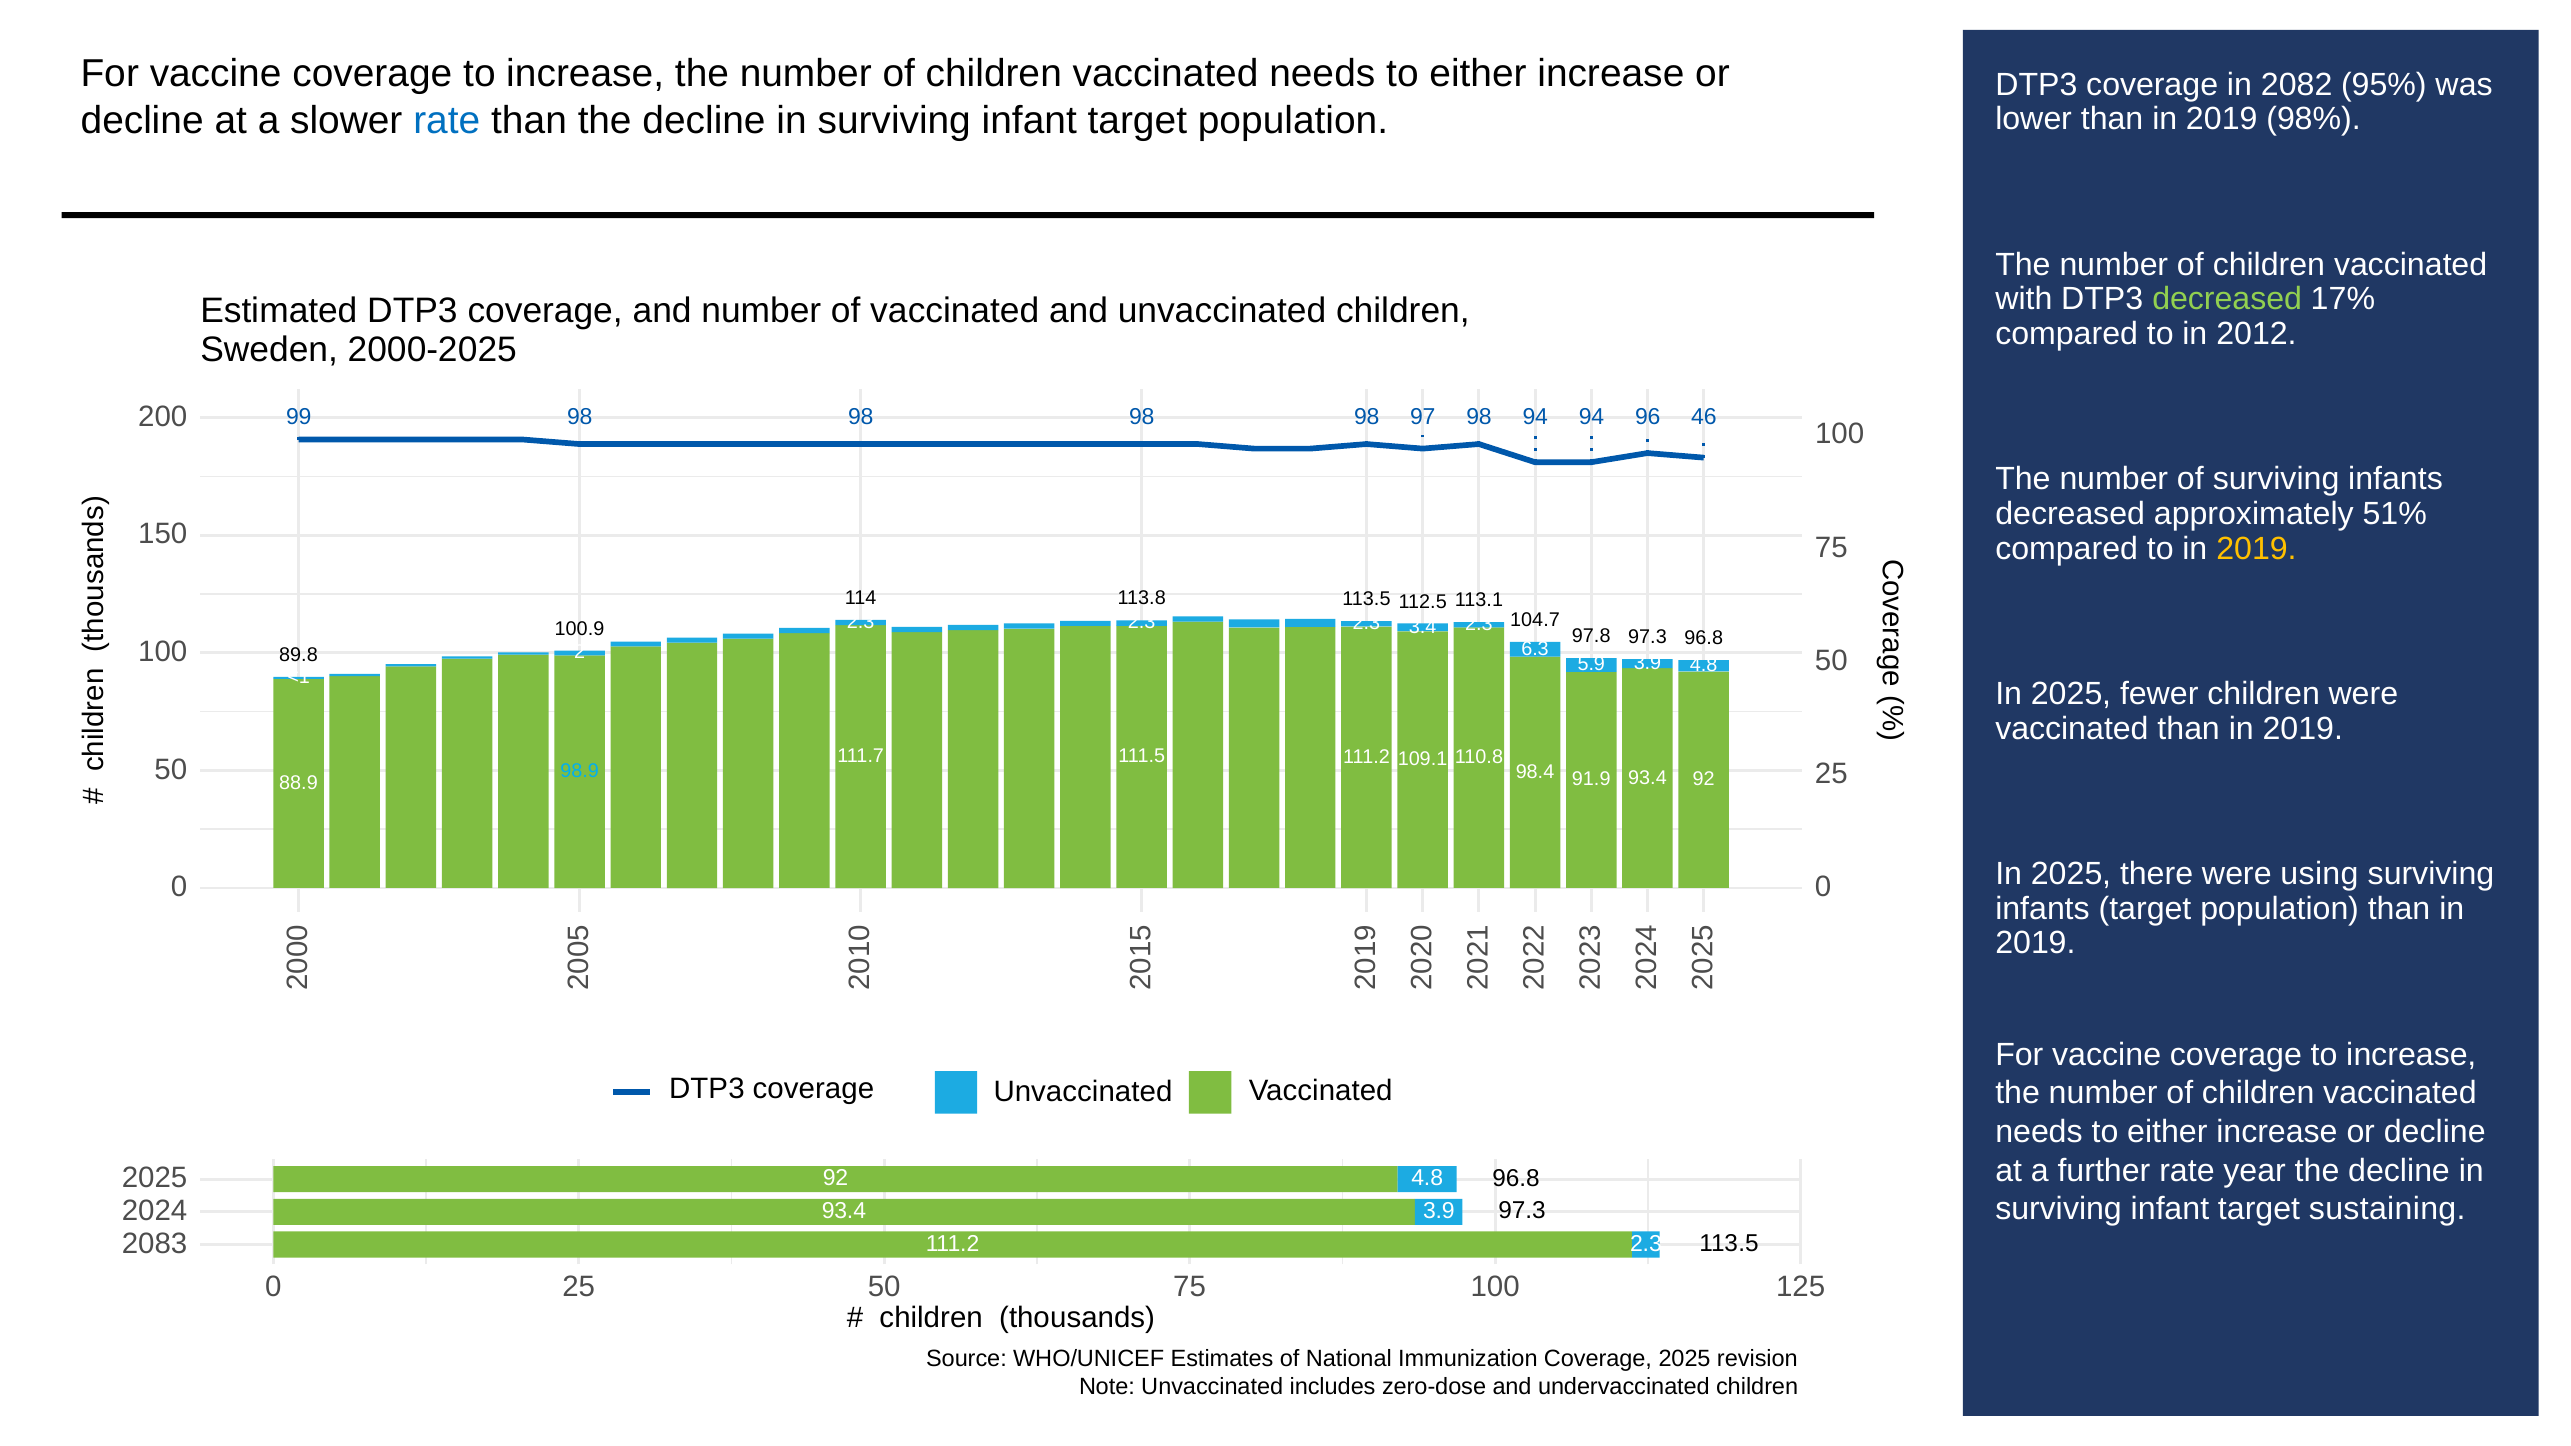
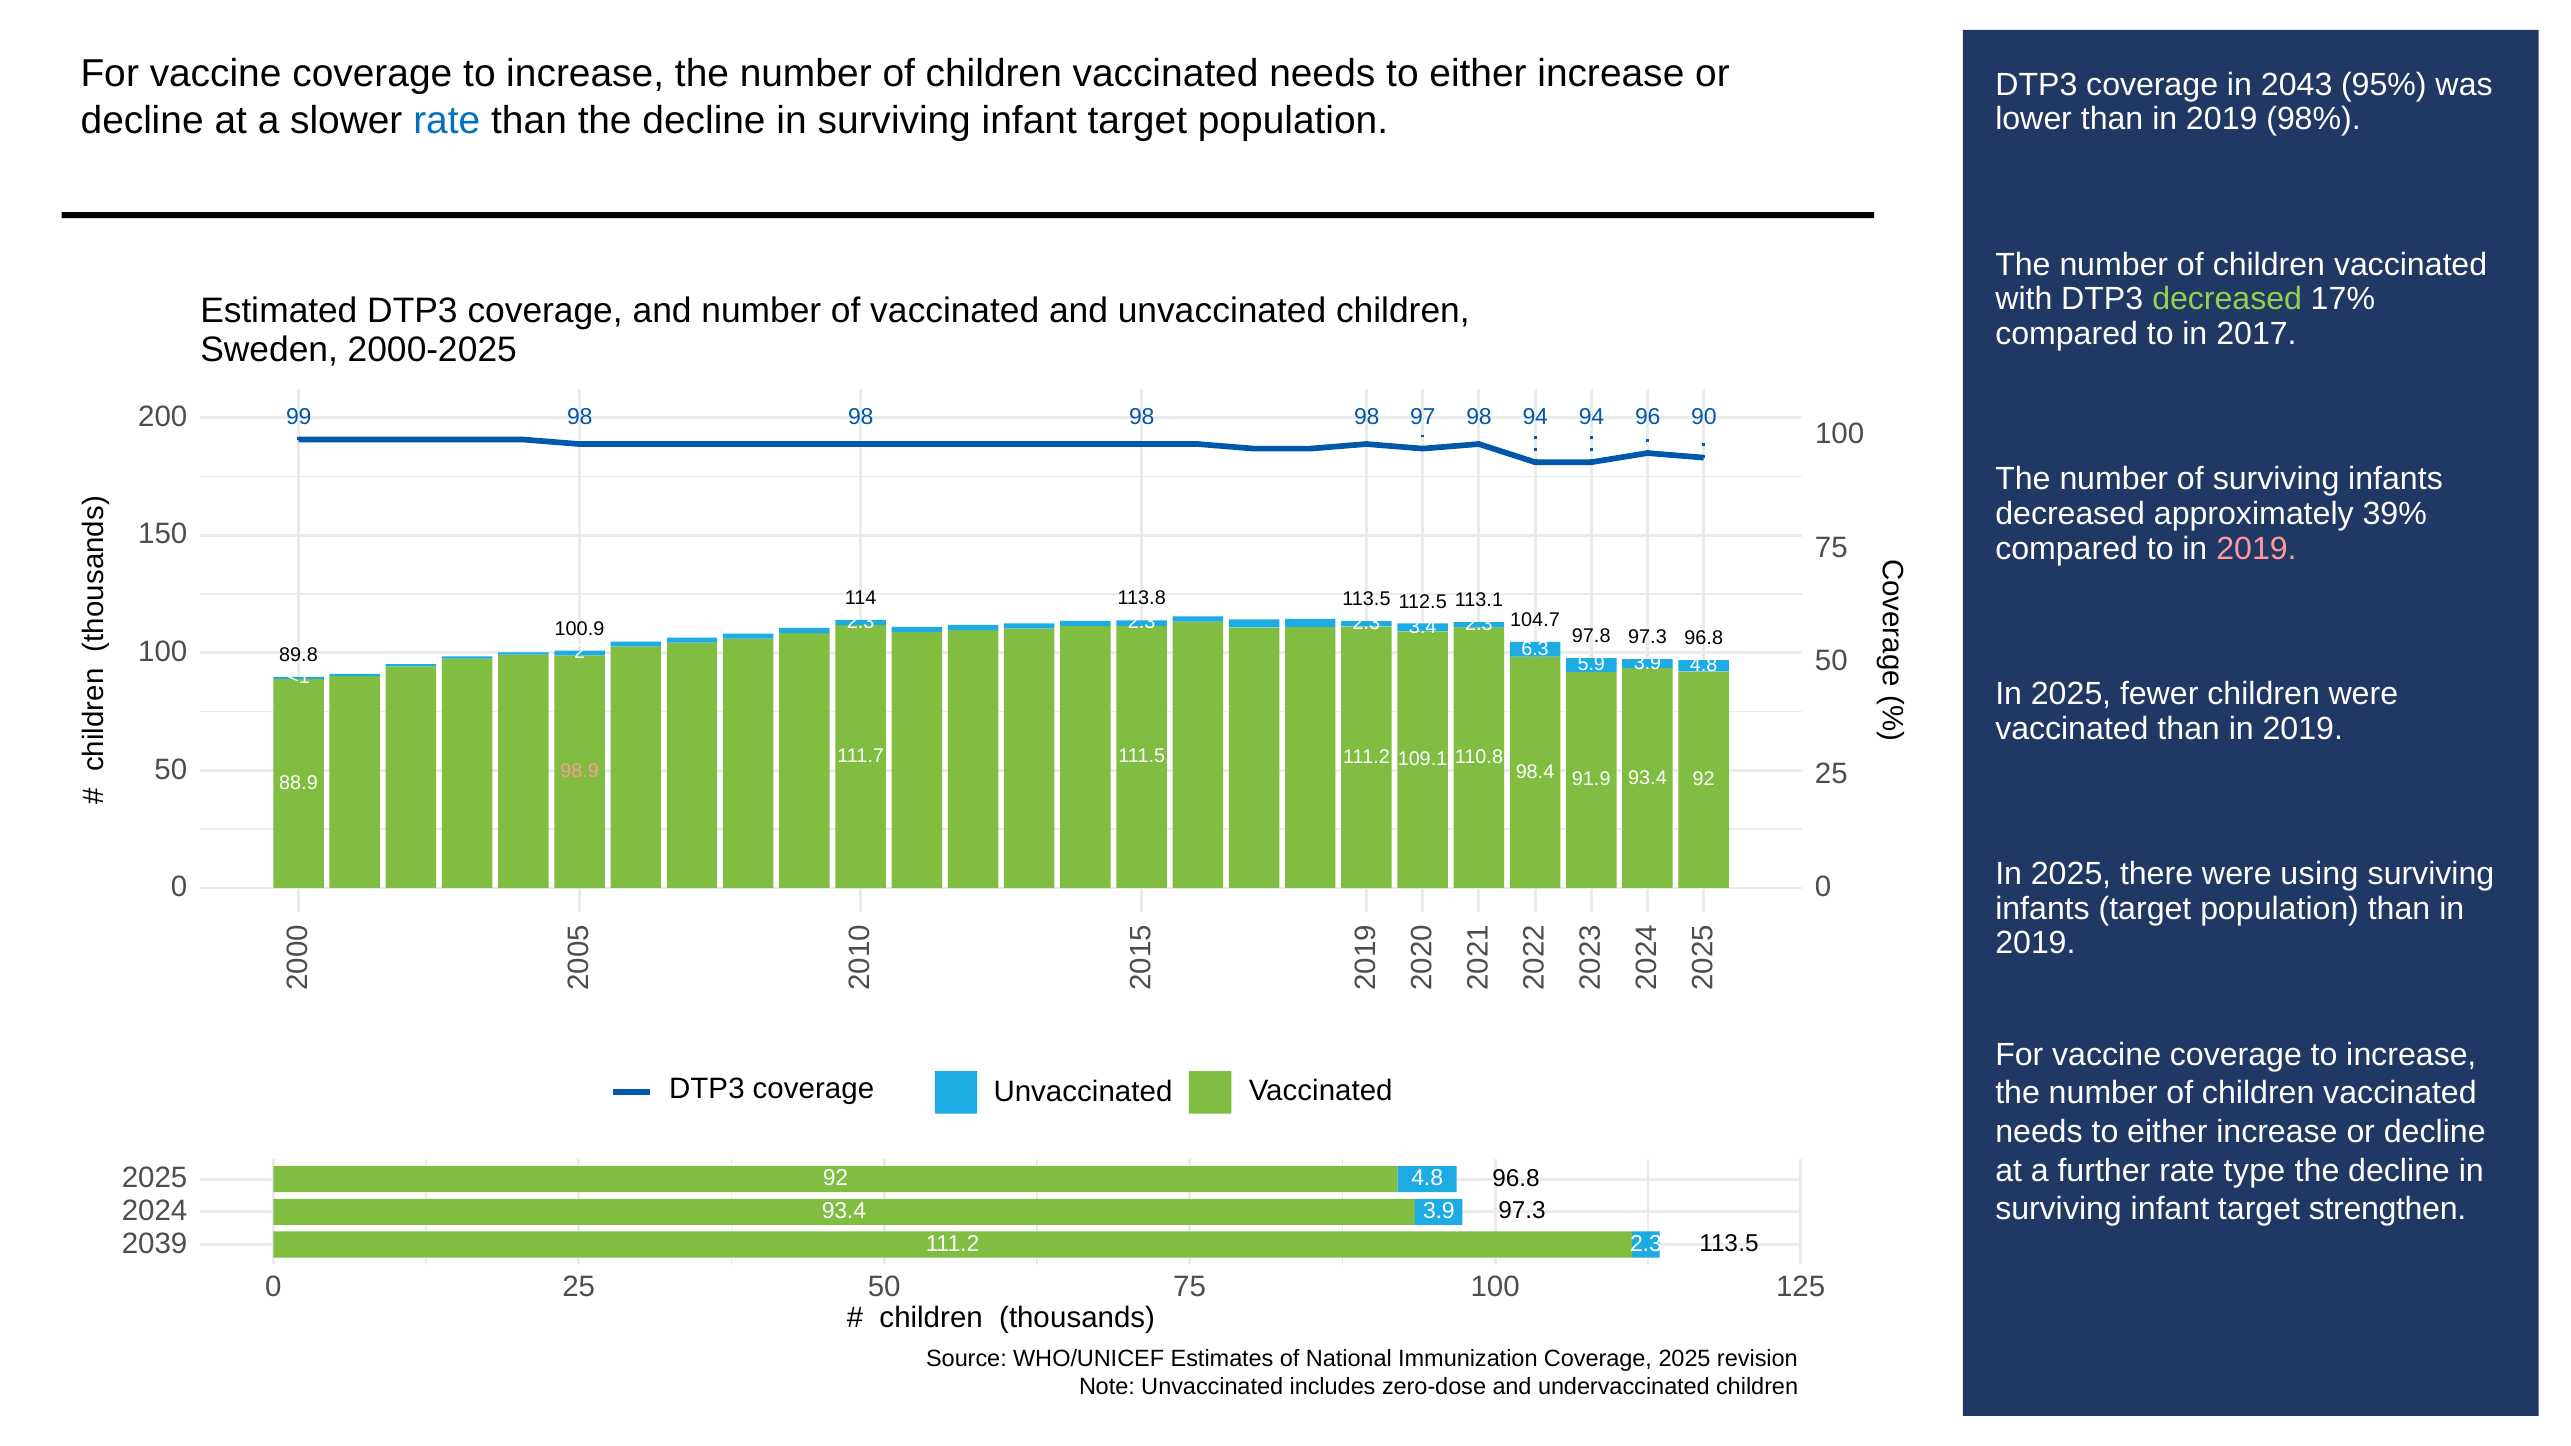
2082: 2082 -> 2043 (2297, 85)
2012: 2012 -> 2017 (2256, 334)
46: 46 -> 90 (1704, 417)
51%: 51% -> 39% (2395, 514)
2019 colour: yellow -> pink (2256, 549)
98.9 colour: light blue -> pink (580, 771)
year: year -> type (2254, 1171)
sustaining: sustaining -> strengthen (2388, 1209)
2083: 2083 -> 2039 (155, 1243)
